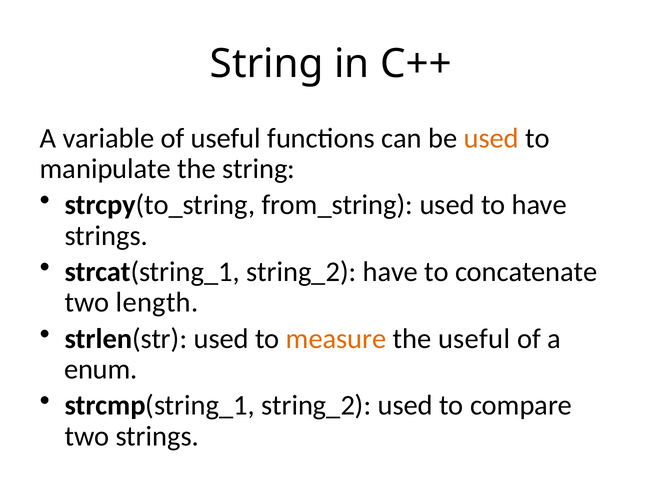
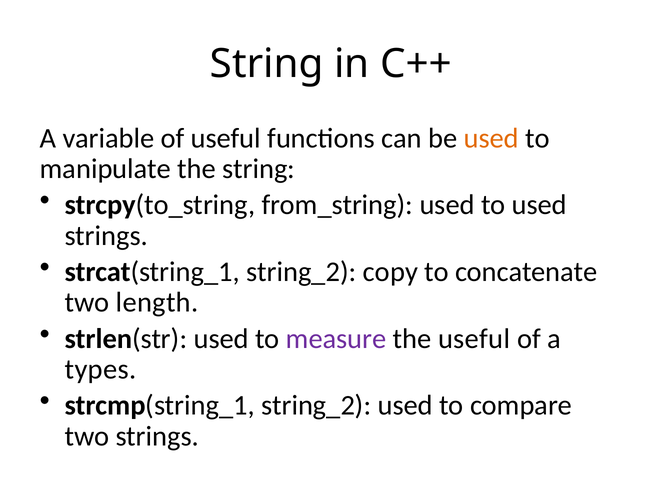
to have: have -> used (539, 205)
string_2 have: have -> copy (390, 272)
measure colour: orange -> purple (336, 339)
enum: enum -> types (101, 370)
